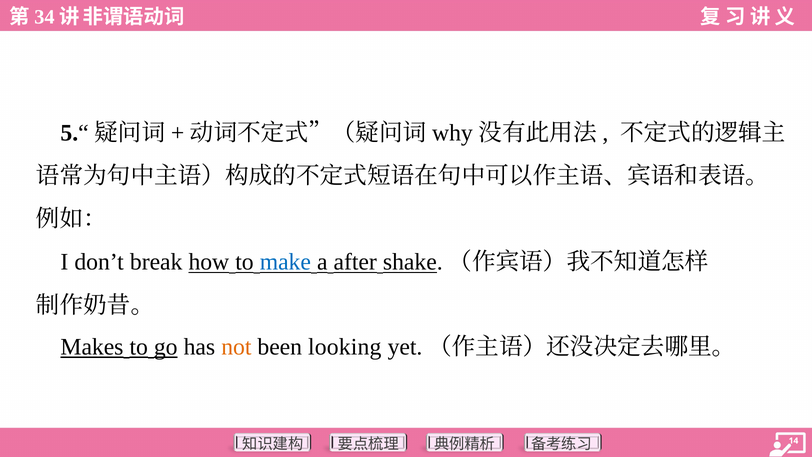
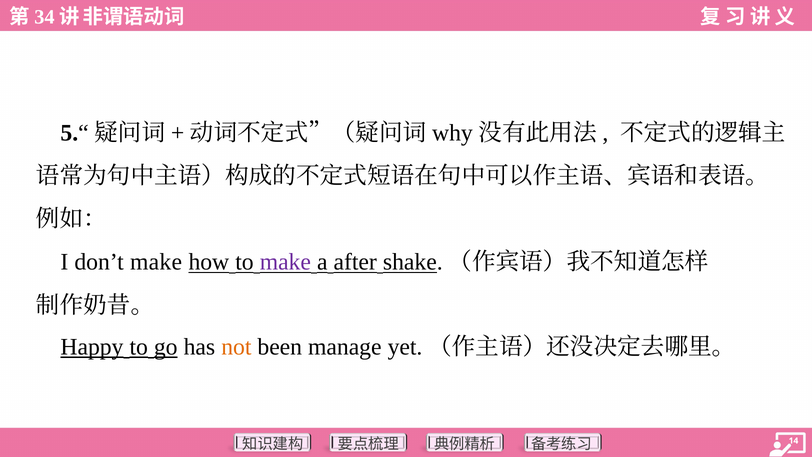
don’t break: break -> make (156, 262)
make colour: blue -> purple (285, 262)
Makes: Makes -> Happy (92, 347)
looking: looking -> manage (345, 347)
